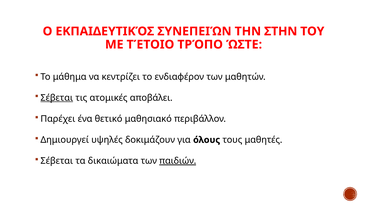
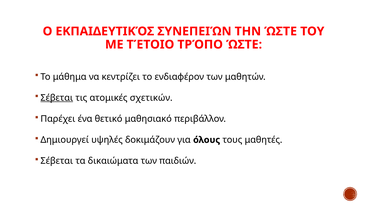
ΤΗΝ ΣΤΗΝ: ΣΤΗΝ -> ΏΣΤΕ (281, 31)
αποβάλει: αποβάλει -> σχετικών (151, 98)
παιδιών underline: present -> none (178, 161)
